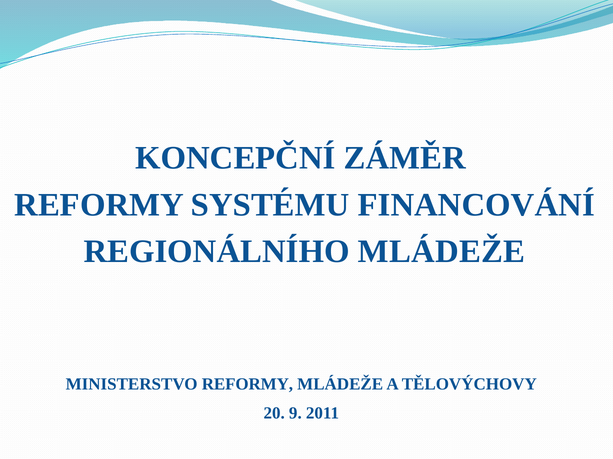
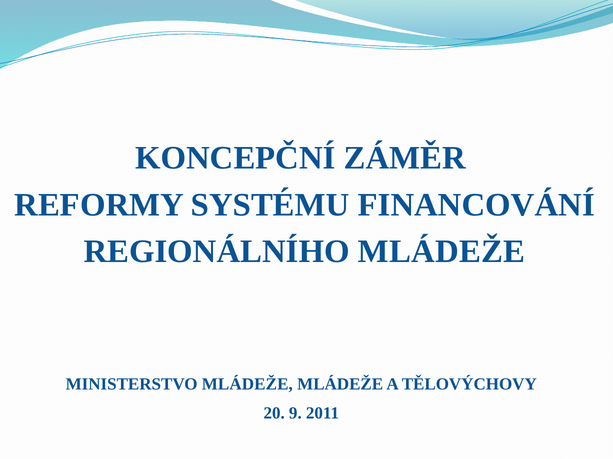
MINISTERSTVO REFORMY: REFORMY -> MLÁDEŽE (247, 385)
